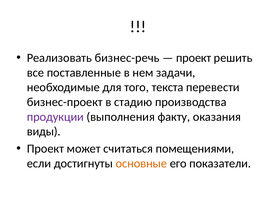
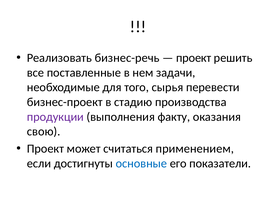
текста: текста -> сырья (167, 87)
виды: виды -> свою (44, 132)
помещениями: помещениями -> применением (195, 149)
основные colour: orange -> blue (141, 163)
